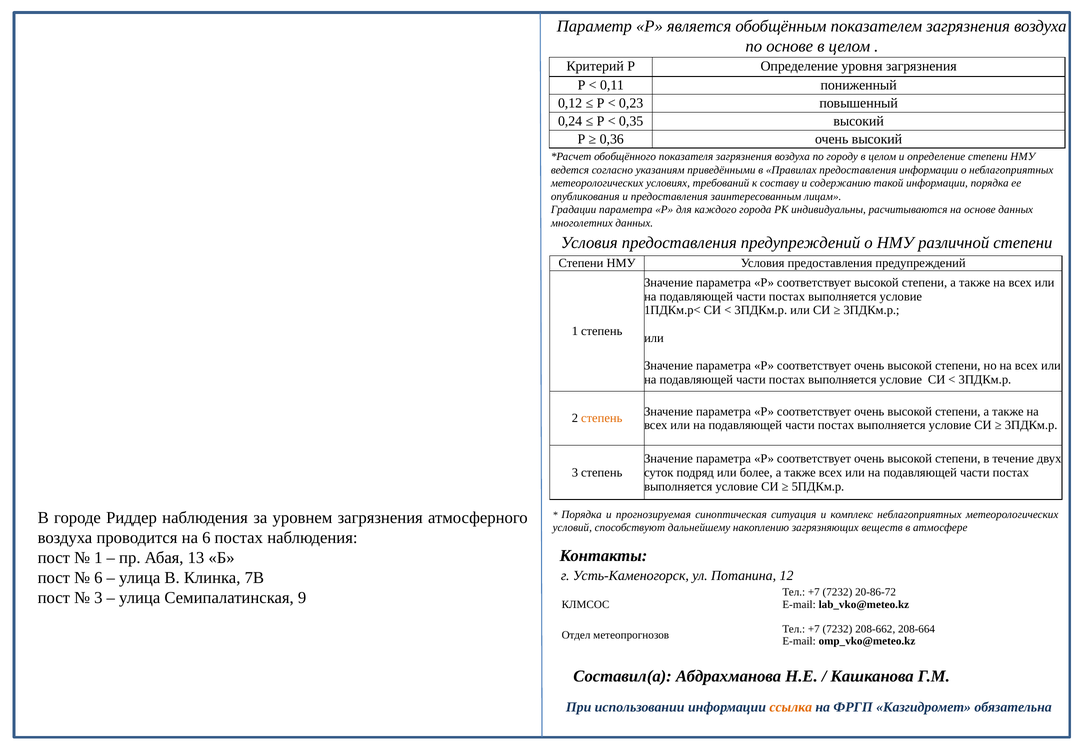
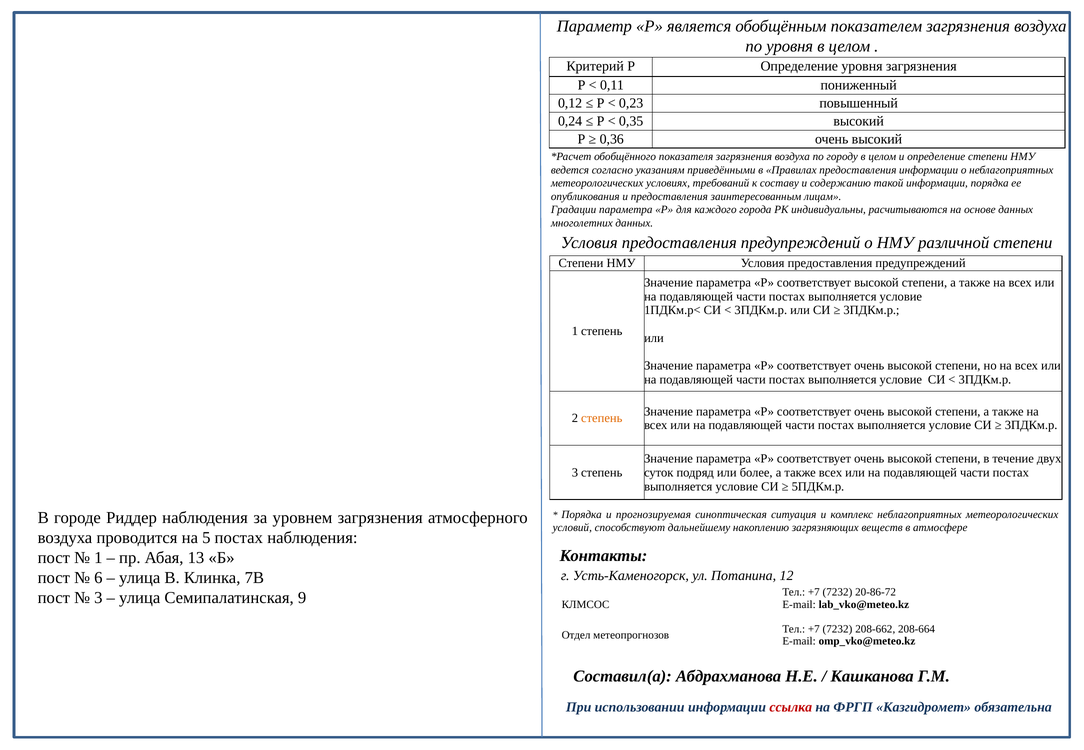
по основе: основе -> уровня (790, 46)
на 6: 6 -> 5 (206, 538)
ссылка colour: orange -> red (791, 707)
